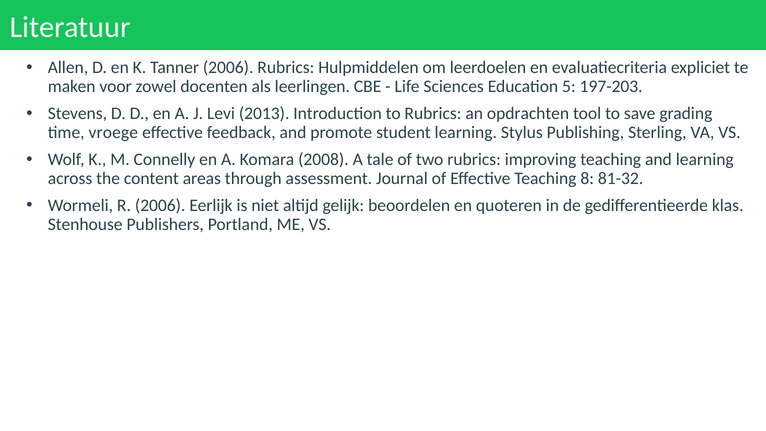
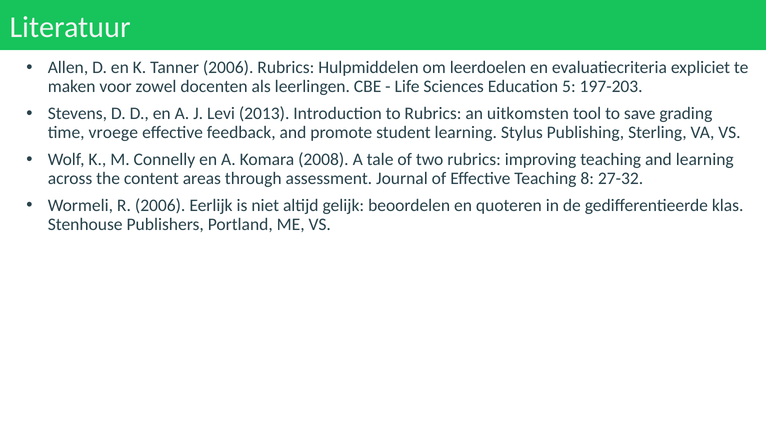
opdrachten: opdrachten -> uitkomsten (528, 114)
81-32: 81-32 -> 27-32 (621, 178)
